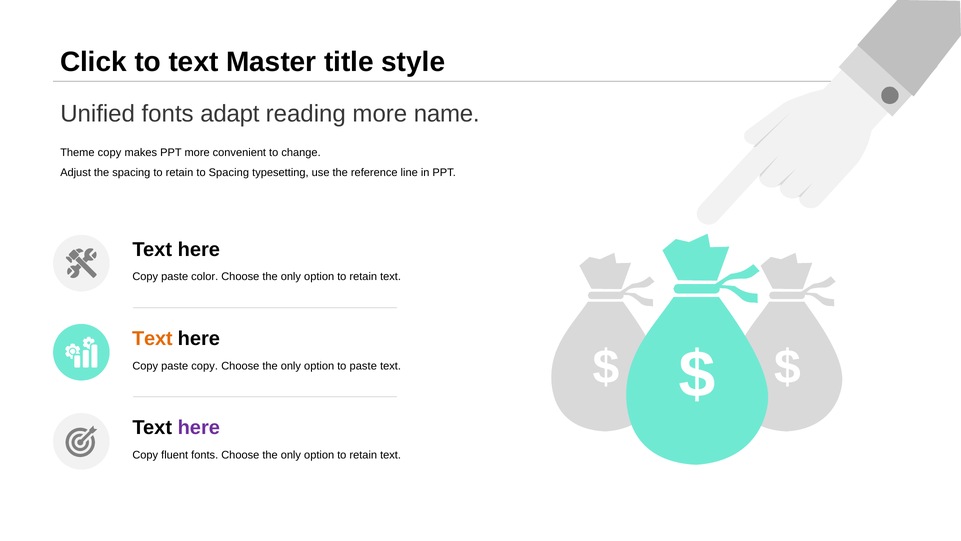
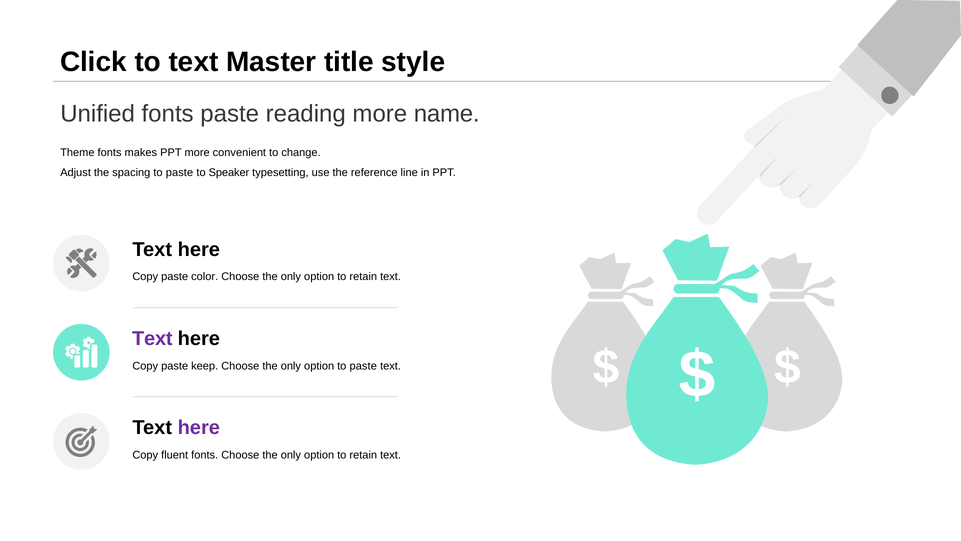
fonts adapt: adapt -> paste (230, 114)
Theme copy: copy -> fonts (110, 153)
spacing to retain: retain -> paste (179, 172)
to Spacing: Spacing -> Speaker (229, 172)
Text colour: orange -> purple (152, 338)
paste copy: copy -> keep (205, 366)
